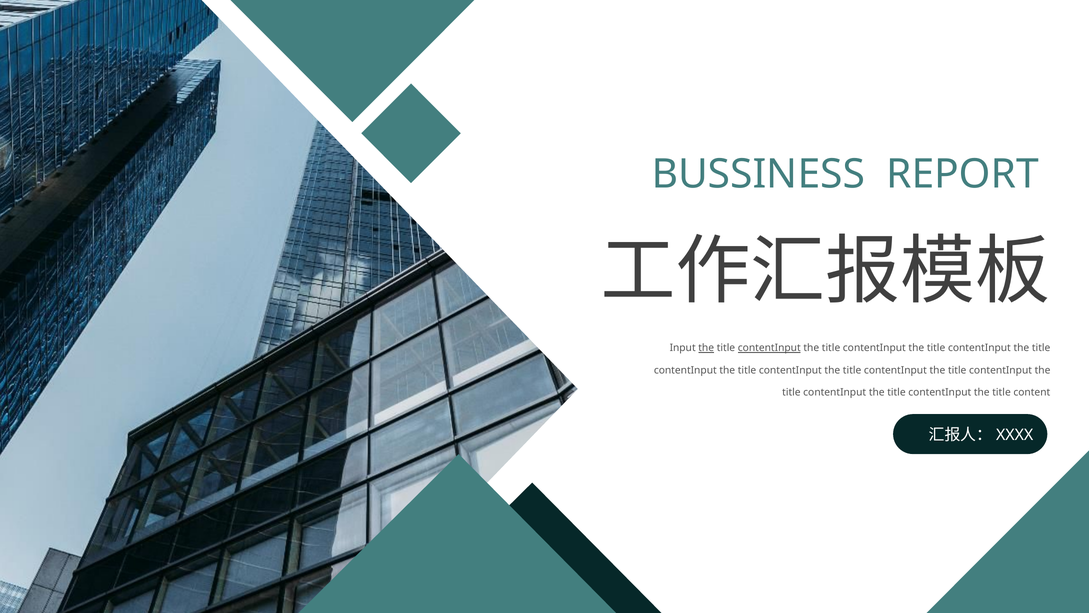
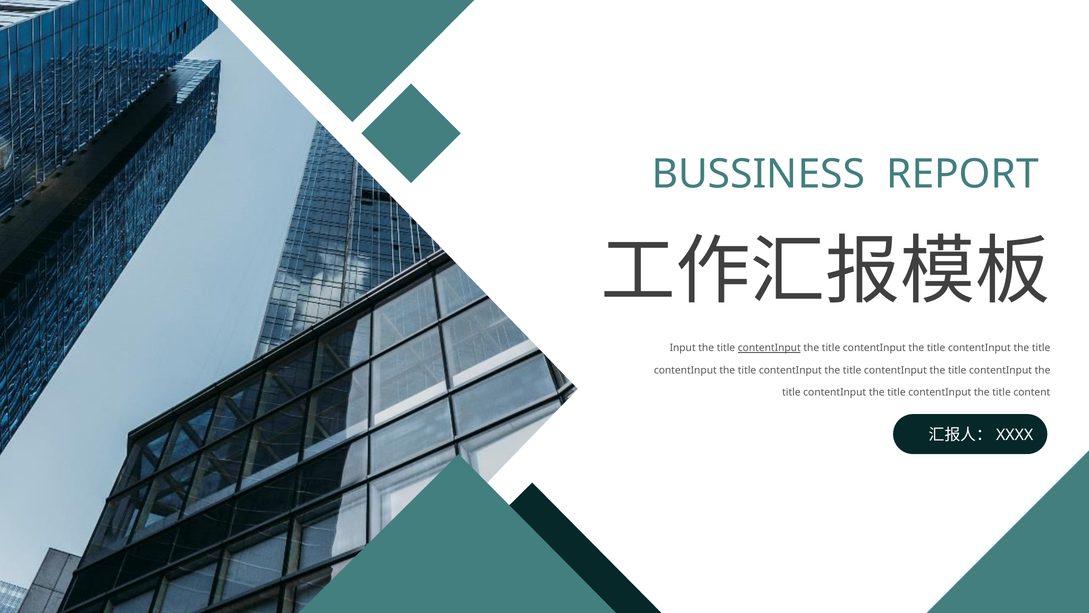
the underline: present -> none (706, 348)
